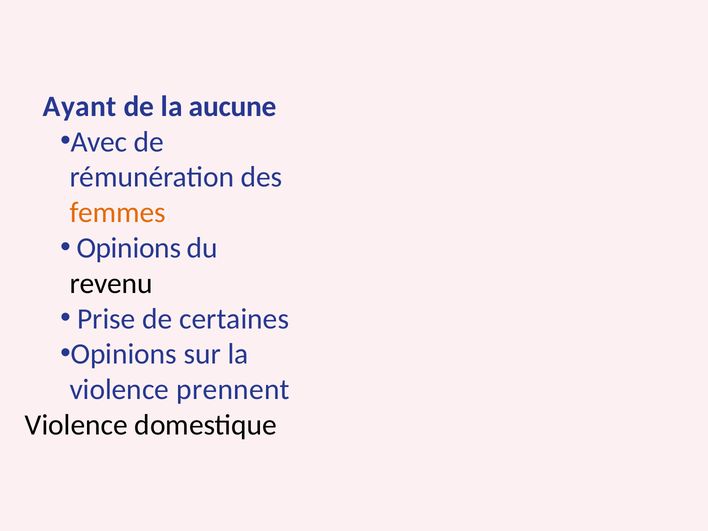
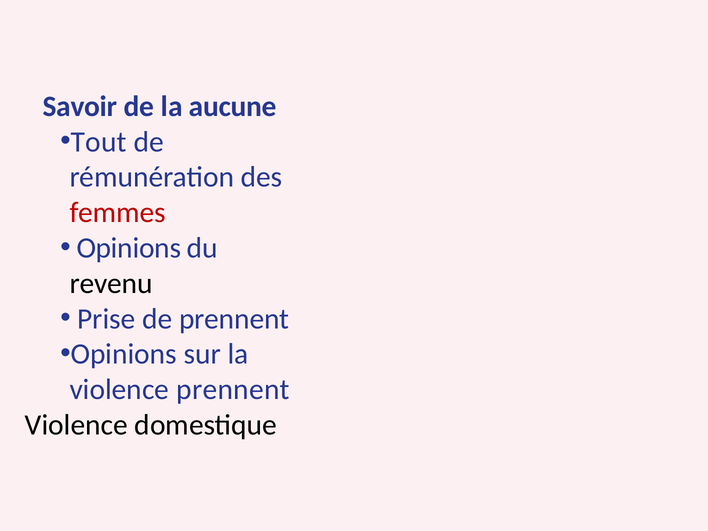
Ayant: Ayant -> Savoir (80, 106)
Avec: Avec -> Tout (99, 142)
femmes colour: orange -> red (118, 213)
de certaines: certaines -> prennent (234, 319)
